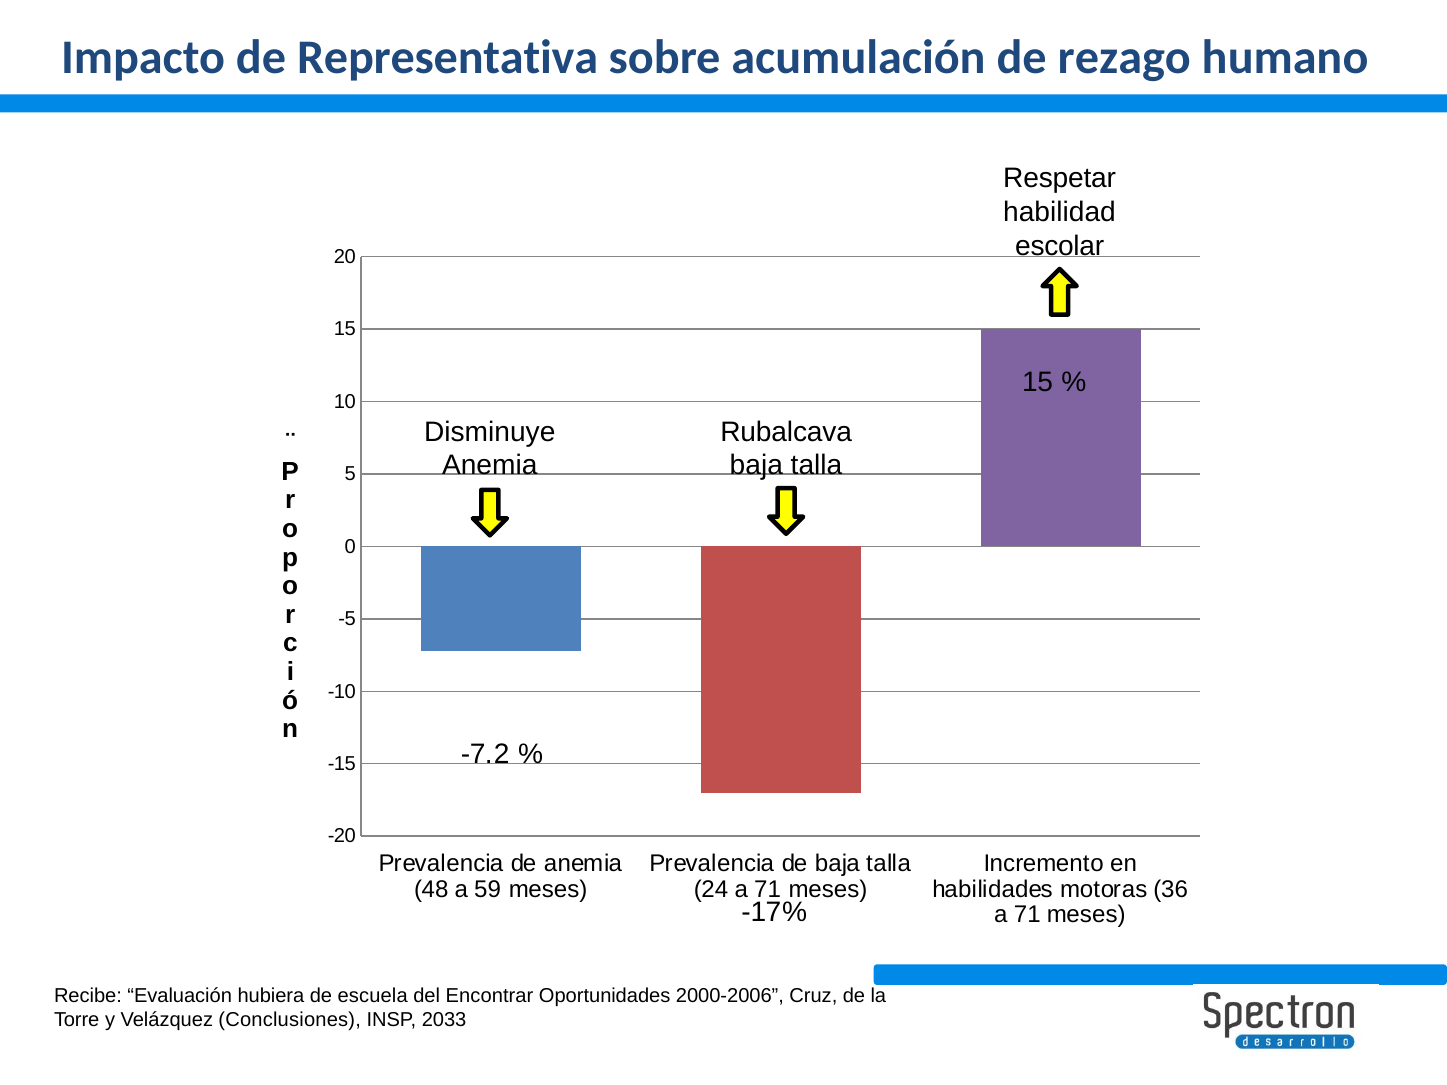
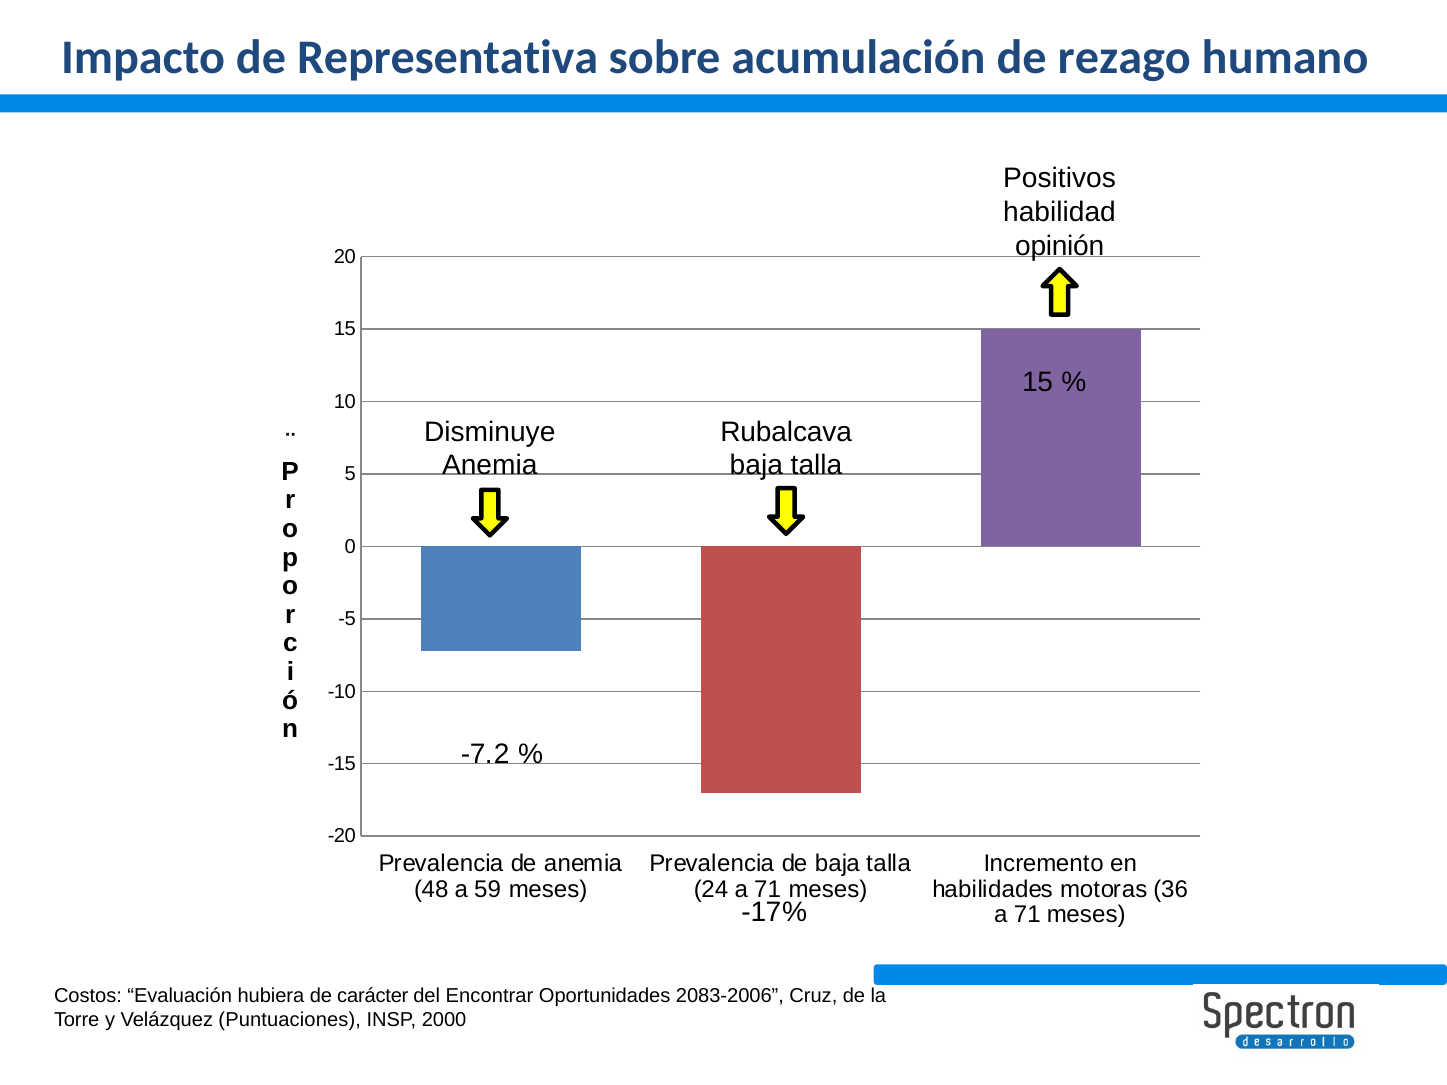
Respetar: Respetar -> Positivos (1060, 178)
escolar: escolar -> opinión (1060, 246)
Recibe: Recibe -> Costos (88, 996)
escuela: escuela -> carácter (373, 996)
2000-2006: 2000-2006 -> 2083-2006 (730, 996)
Conclusiones: Conclusiones -> Puntuaciones (290, 1020)
2033: 2033 -> 2000 (444, 1020)
